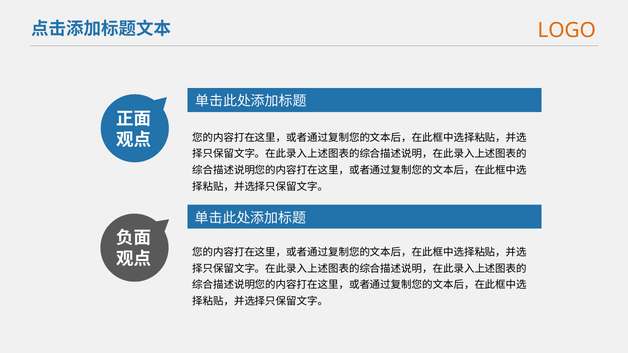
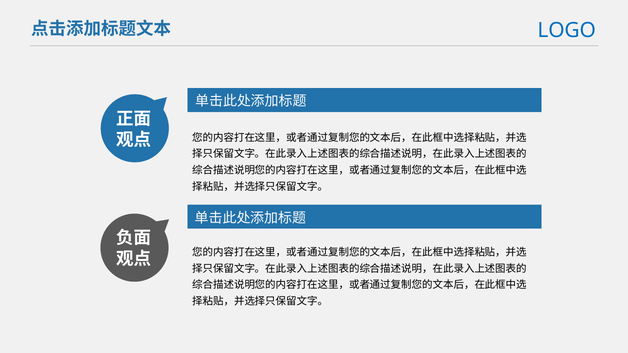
LOGO colour: orange -> blue (567, 30)
